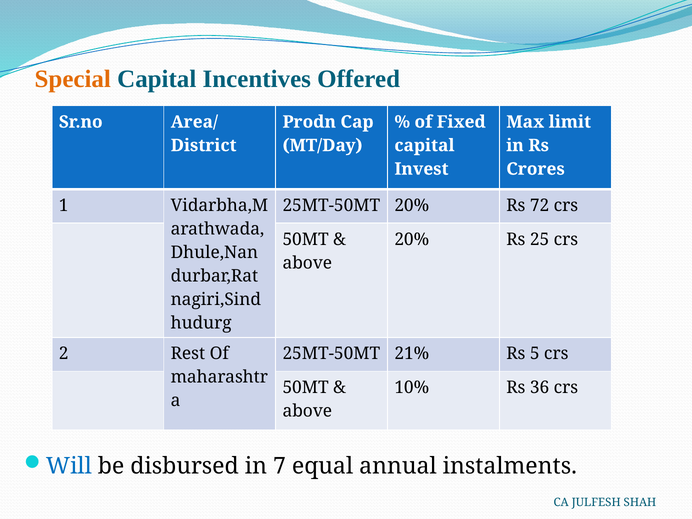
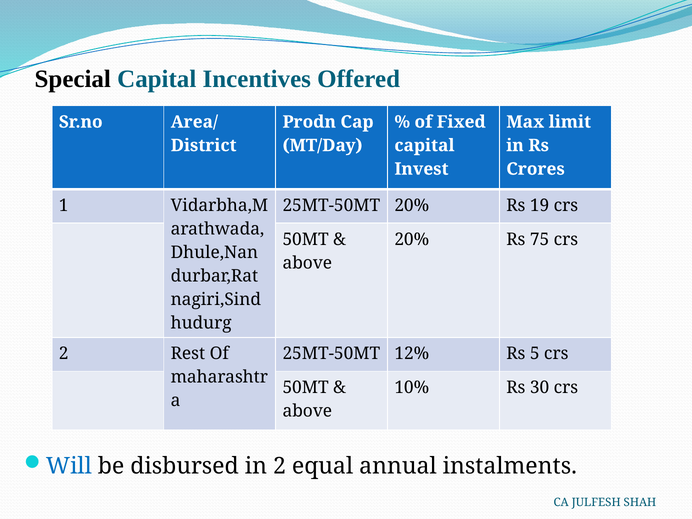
Special colour: orange -> black (73, 79)
72: 72 -> 19 (540, 205)
25: 25 -> 75 (540, 239)
21%: 21% -> 12% (412, 354)
36: 36 -> 30 (540, 387)
in 7: 7 -> 2 (279, 466)
